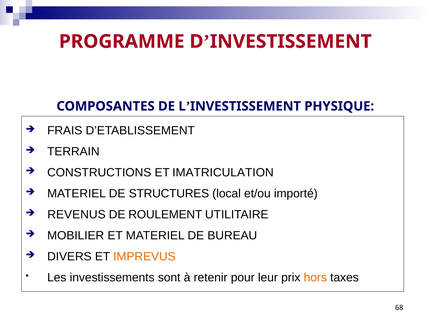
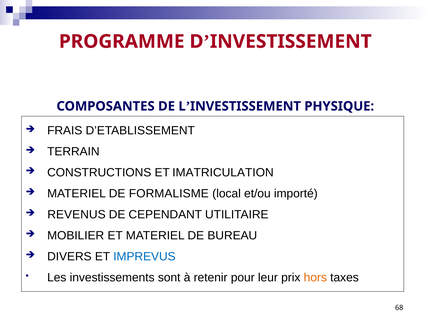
STRUCTURES: STRUCTURES -> FORMALISME (169, 194)
ROULEMENT: ROULEMENT -> CEPENDANT (165, 215)
IMPREVUS colour: orange -> blue (144, 256)
